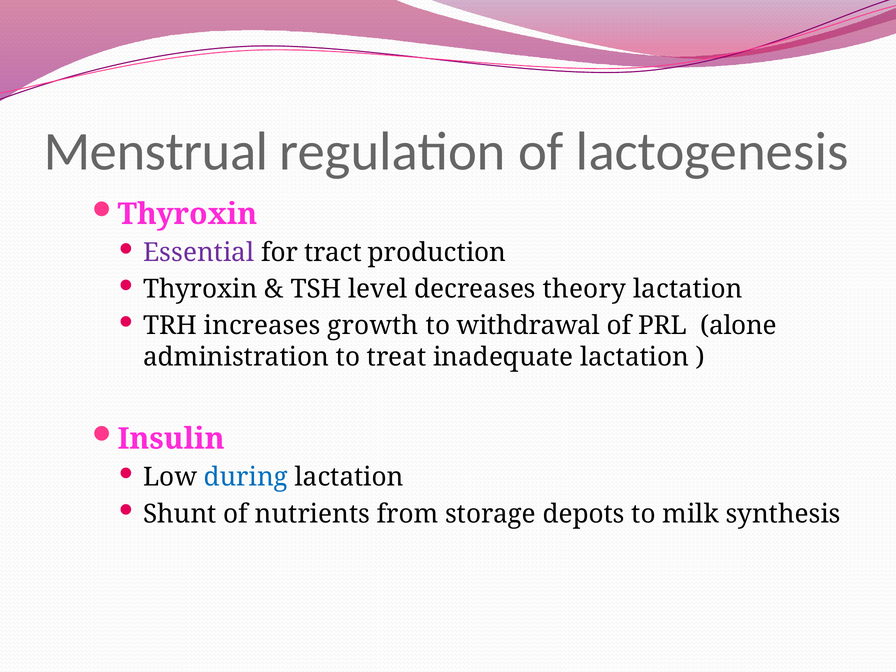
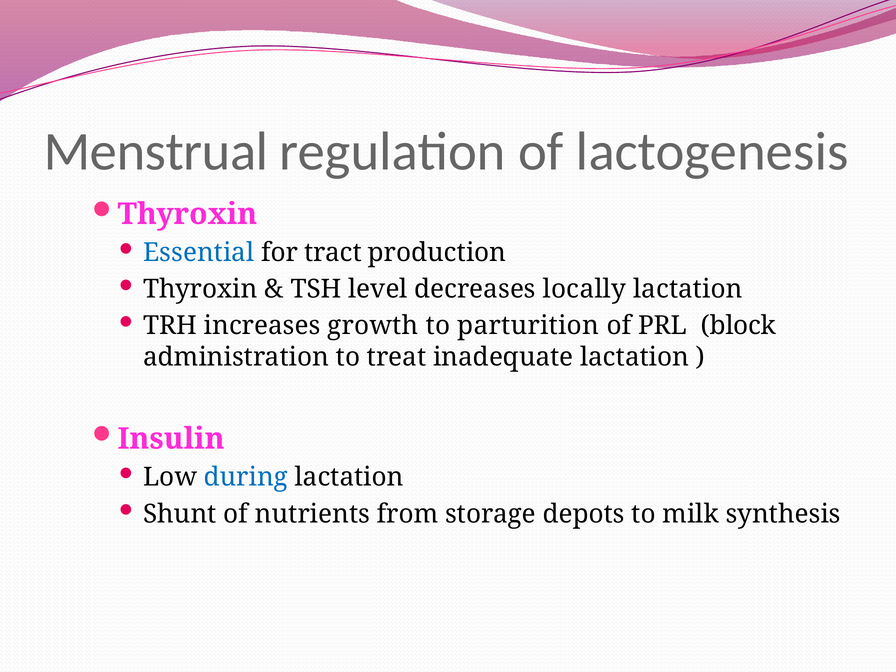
Essential colour: purple -> blue (199, 253)
theory: theory -> locally (584, 289)
withdrawal: withdrawal -> parturition (528, 326)
alone: alone -> block (739, 326)
